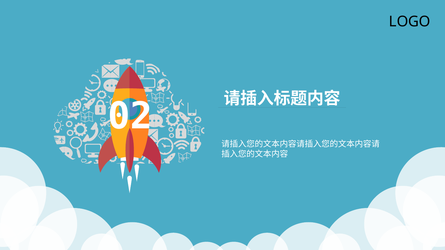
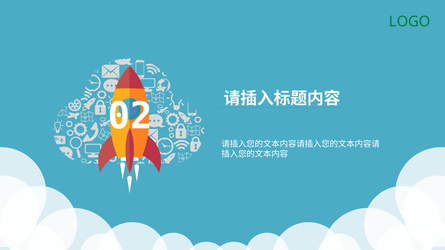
LOGO colour: black -> green (410, 22)
